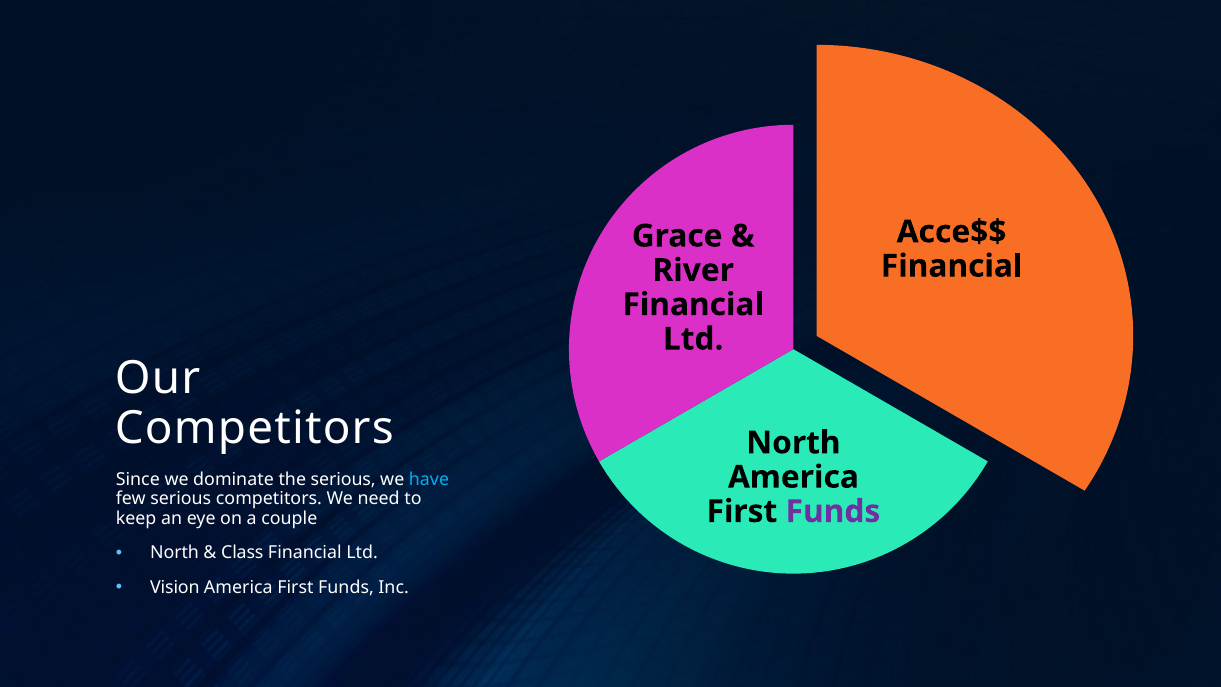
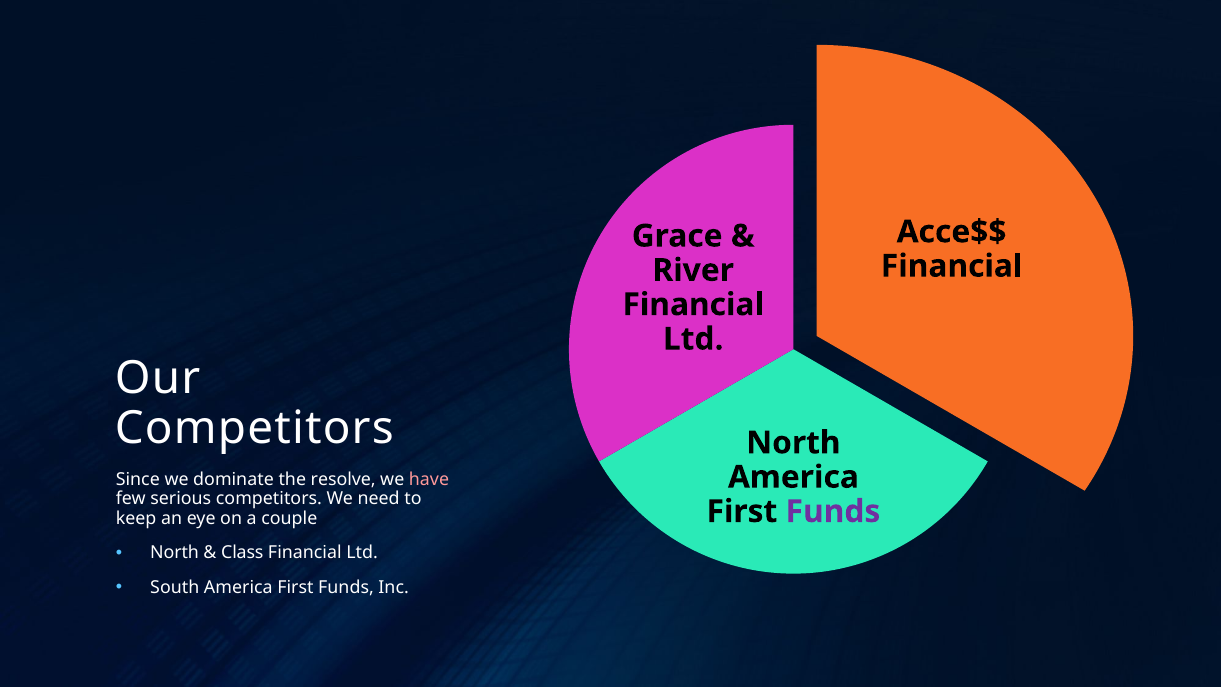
the serious: serious -> resolve (343, 480)
have colour: light blue -> pink (429, 480)
Vision: Vision -> South (175, 587)
